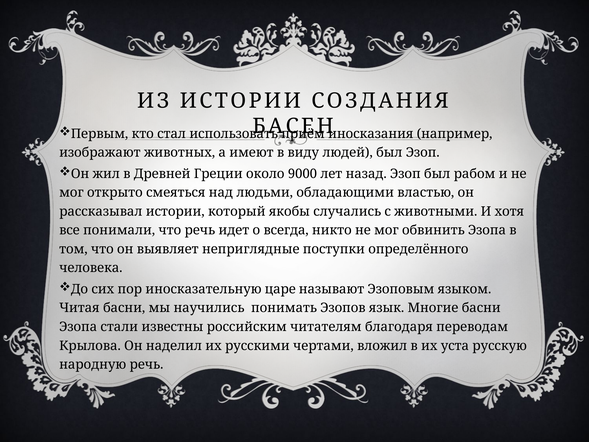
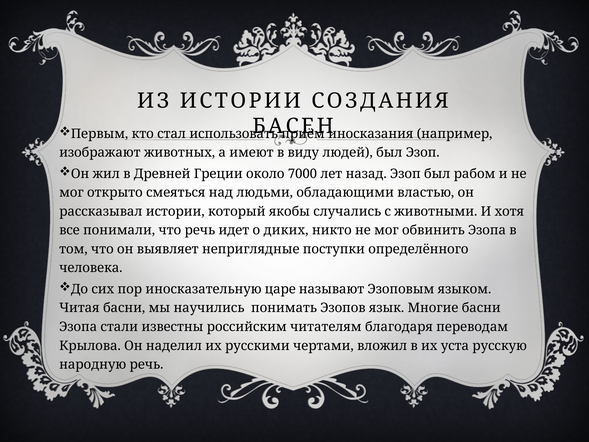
9000: 9000 -> 7000 (302, 174)
всегда: всегда -> диких (286, 230)
